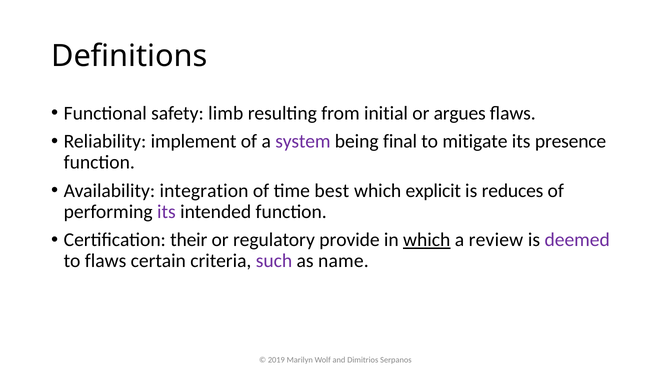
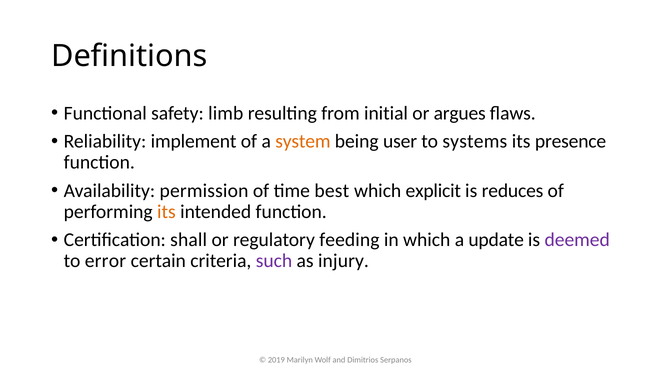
system colour: purple -> orange (303, 142)
final: final -> user (400, 142)
mitigate: mitigate -> systems (475, 142)
integration: integration -> permission (204, 191)
its colour: purple -> orange (166, 212)
their: their -> shall (189, 240)
provide: provide -> feeding (349, 240)
which underline: present -> none (427, 240)
review: review -> update (496, 240)
to flaws: flaws -> error (105, 261)
name: name -> injury (343, 261)
